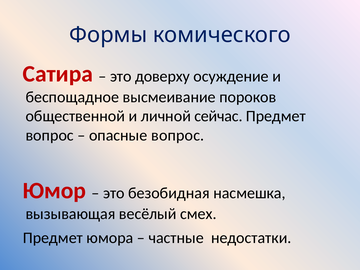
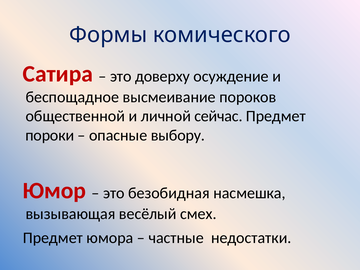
вопрос: вопрос -> пороки (50, 135)
опасные вопрос: вопрос -> выбору (178, 135)
